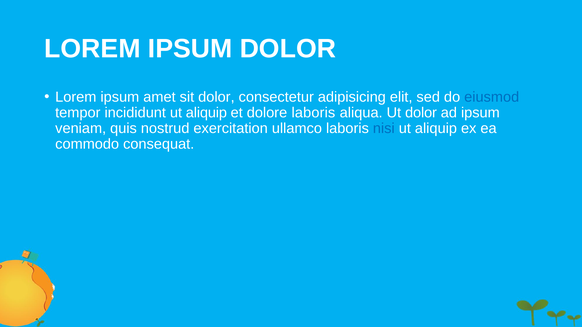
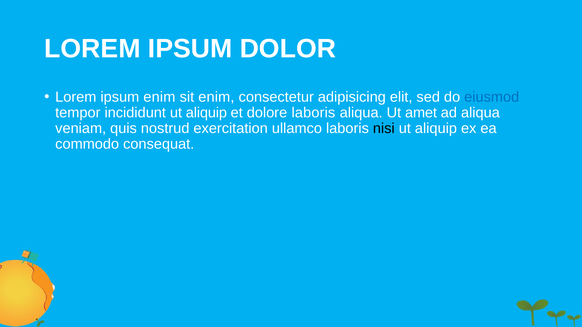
ipsum amet: amet -> enim (159, 97)
sit dolor: dolor -> enim (216, 97)
Ut dolor: dolor -> amet (421, 113)
ad ipsum: ipsum -> aliqua (480, 113)
nisi colour: blue -> black (384, 128)
